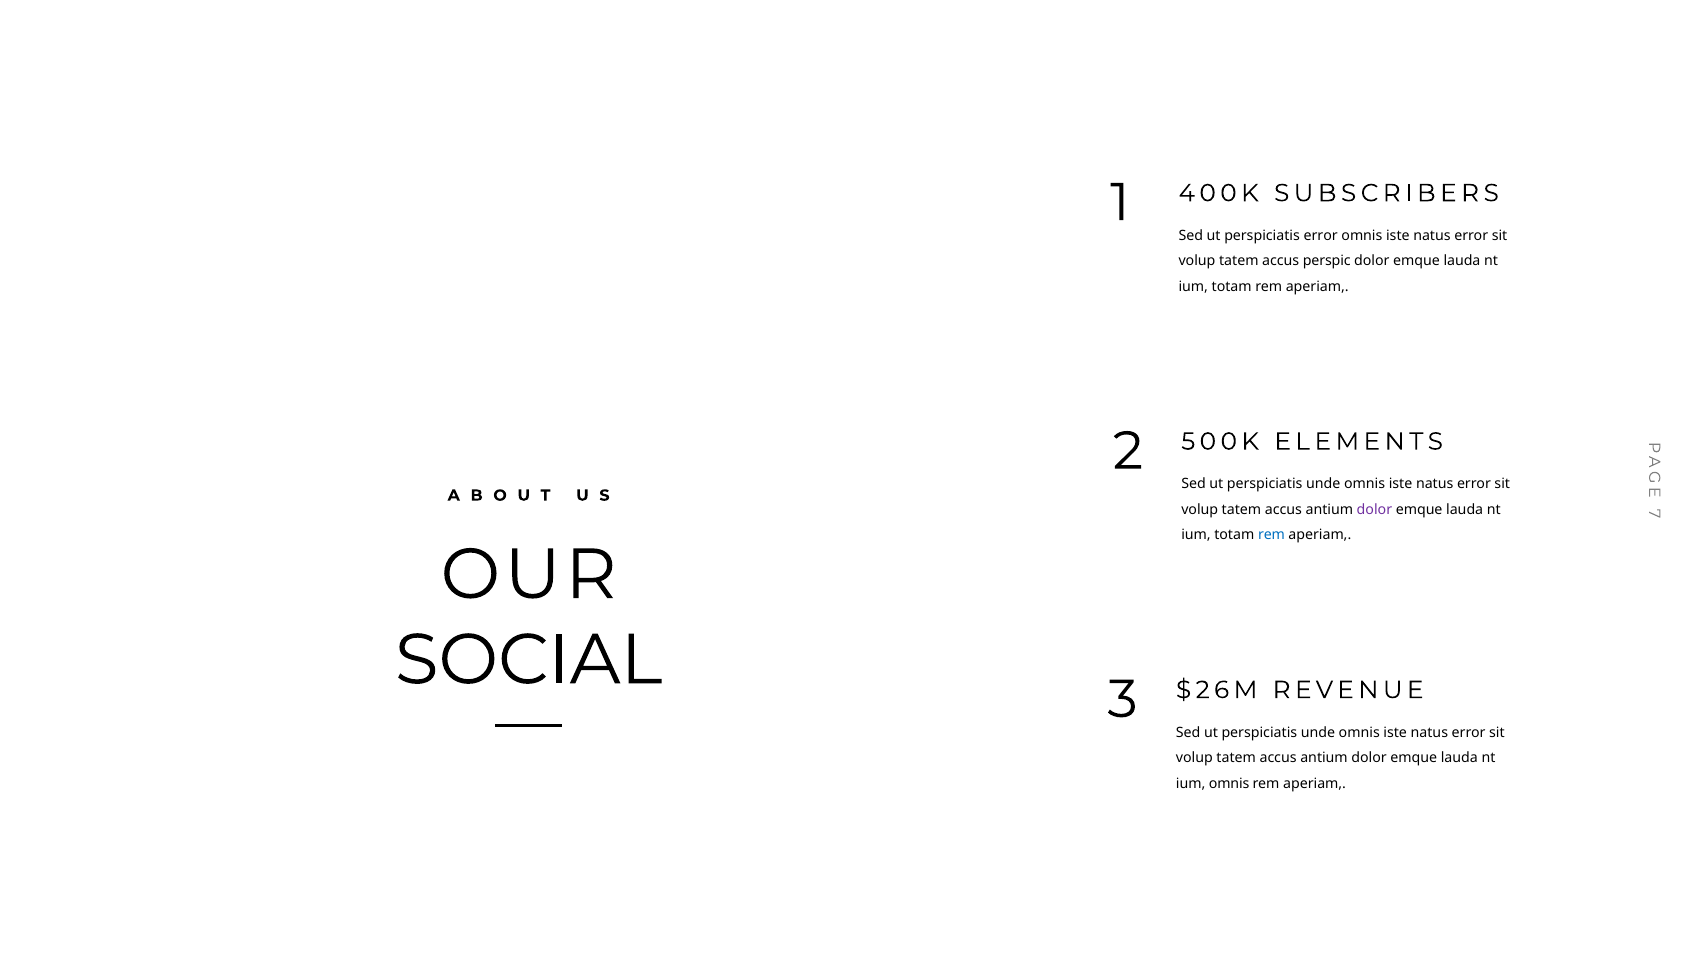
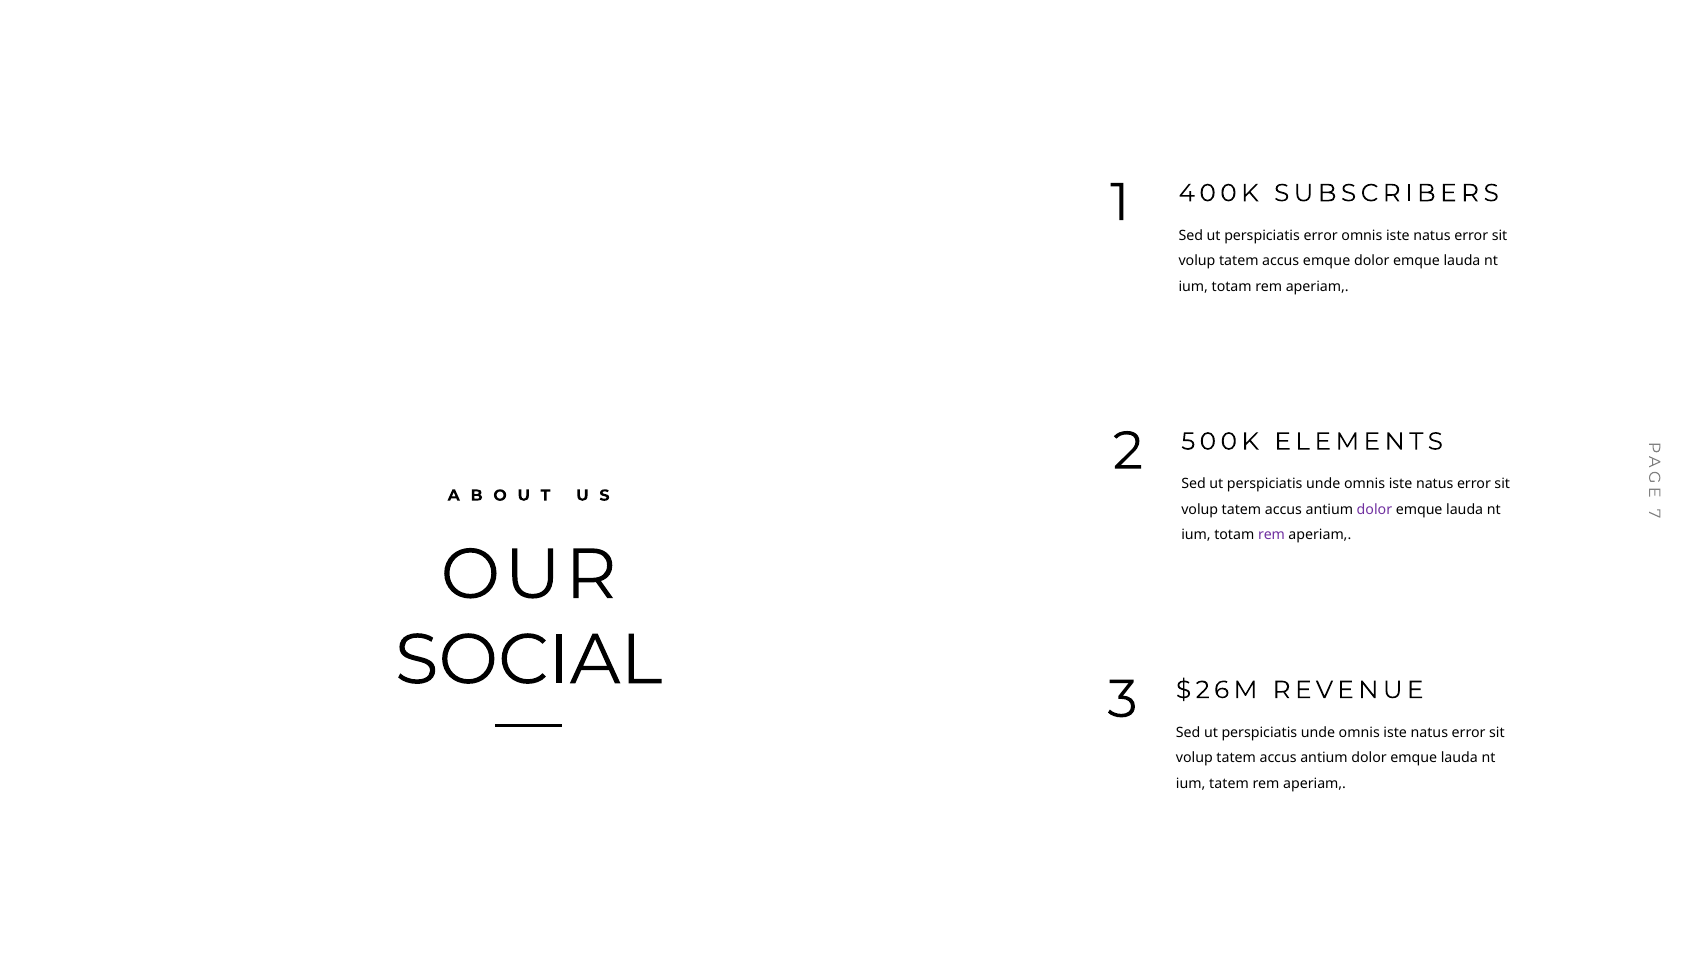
accus perspic: perspic -> emque (1327, 261)
rem colour: blue -> purple (1271, 535)
ium omnis: omnis -> tatem (1229, 783)
